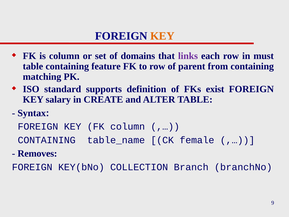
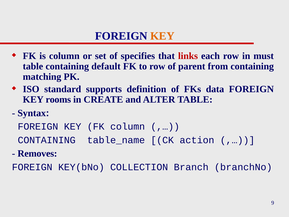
domains: domains -> specifies (138, 56)
links colour: purple -> red (188, 56)
feature: feature -> default (106, 66)
exist: exist -> data (215, 89)
salary: salary -> rooms (58, 99)
female: female -> action (197, 140)
